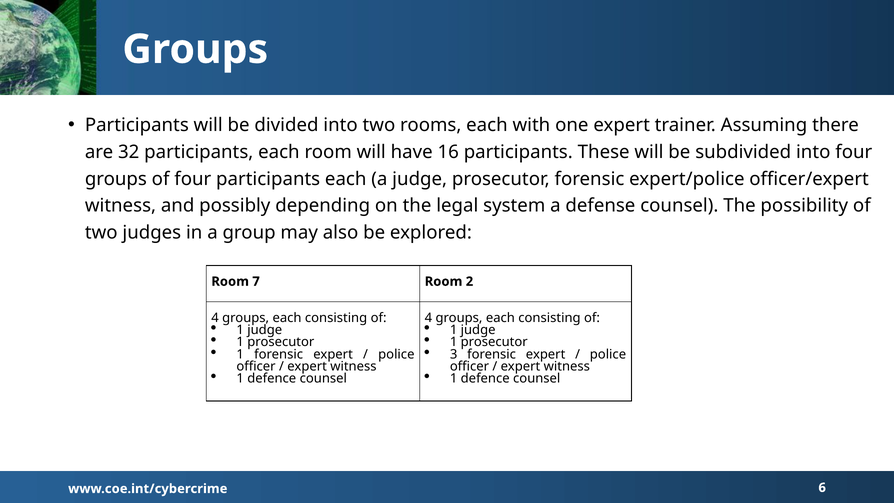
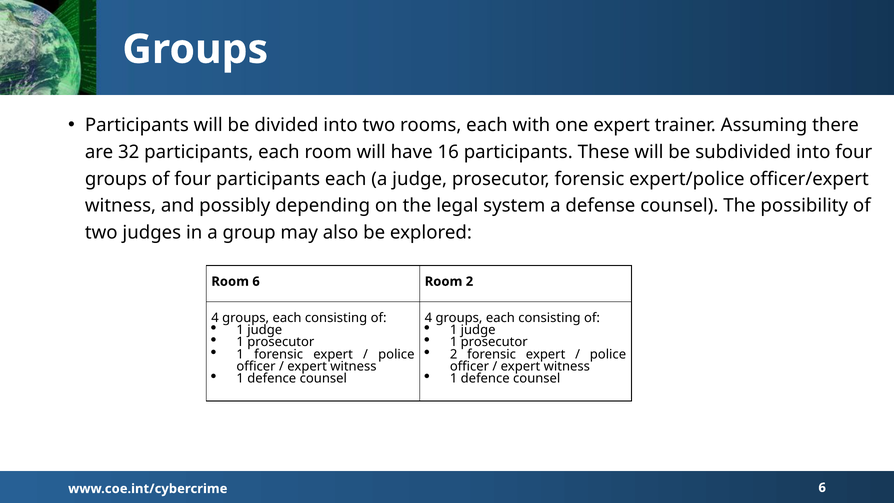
Room 7: 7 -> 6 (256, 281)
3: 3 -> 2 (454, 354)
